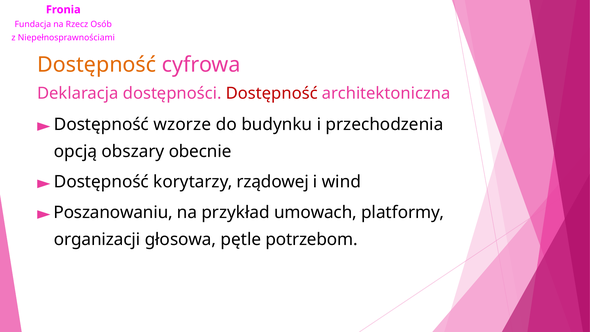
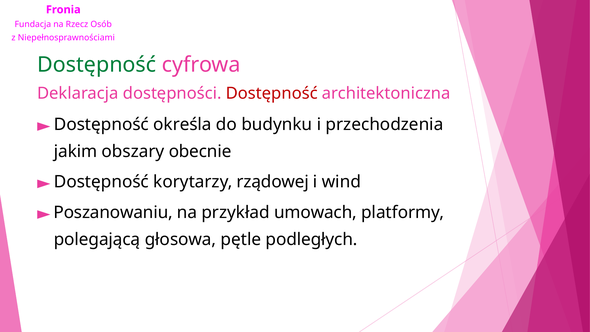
Dostępność colour: orange -> green (97, 65)
wzorze: wzorze -> określa (182, 124)
opcją: opcją -> jakim (76, 151)
organizacji: organizacji -> polegającą (97, 239)
potrzebom: potrzebom -> podległych (312, 239)
